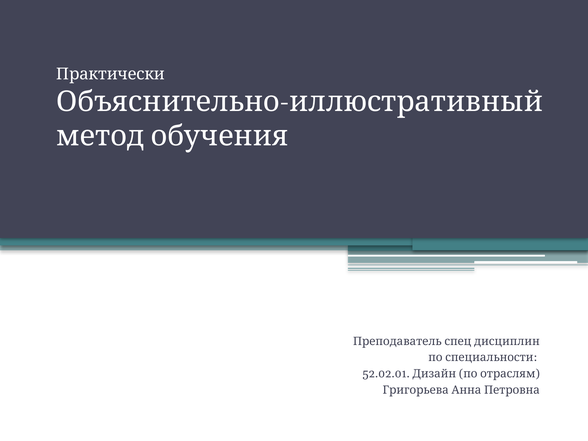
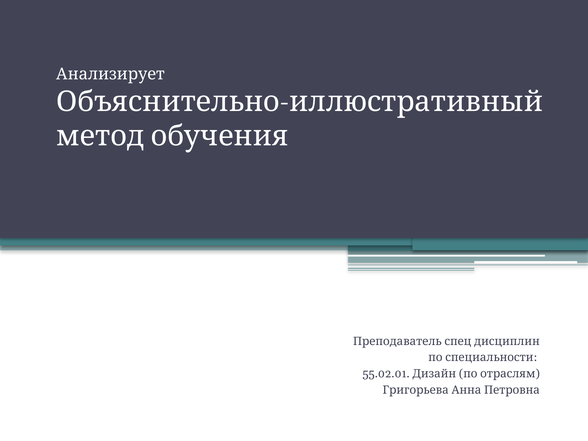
Практически: Практически -> Анализирует (111, 74)
52.02.01: 52.02.01 -> 55.02.01 (386, 374)
